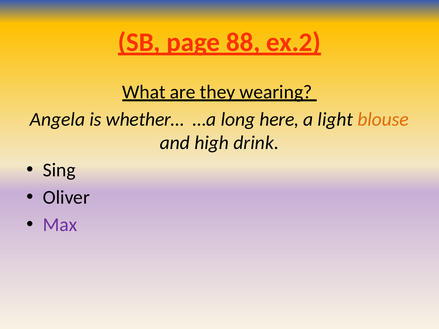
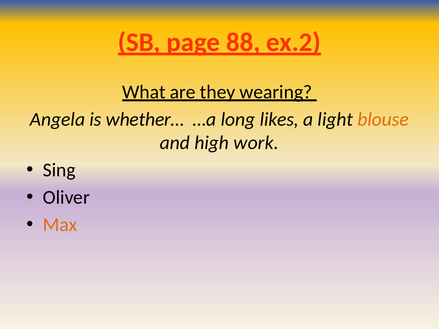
here: here -> likes (279, 119)
drink: drink -> work (256, 143)
Max colour: purple -> orange (60, 225)
